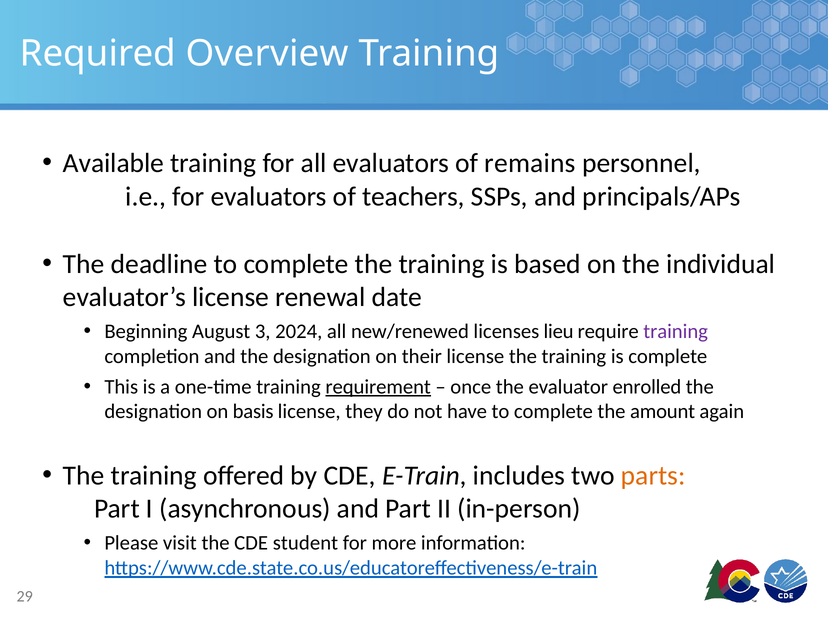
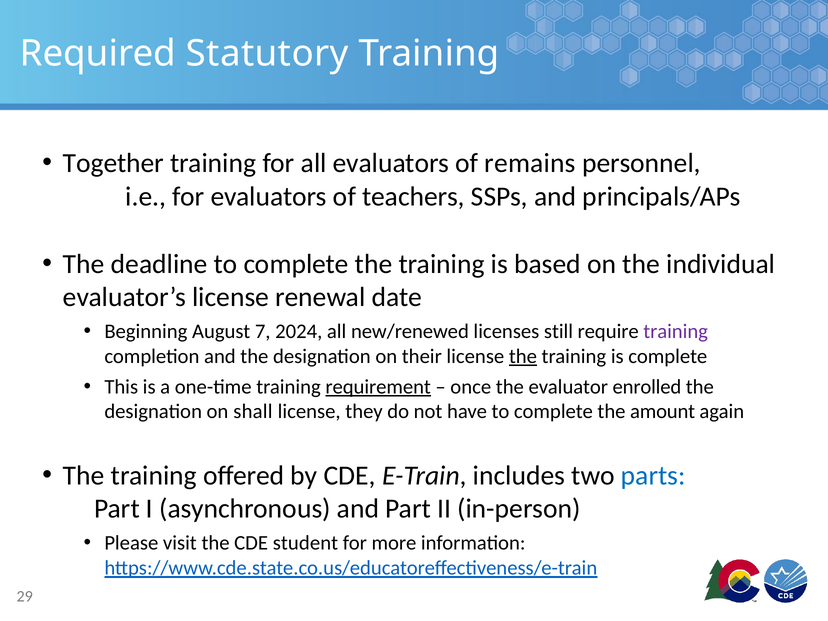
Overview: Overview -> Statutory (267, 53)
Available: Available -> Together (114, 163)
3: 3 -> 7 (263, 331)
lieu: lieu -> still (559, 331)
the underline: none -> present (523, 356)
basis: basis -> shall (253, 412)
parts colour: orange -> blue (653, 476)
